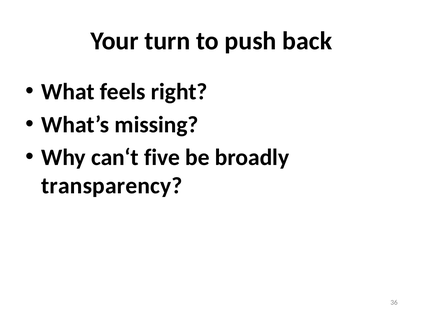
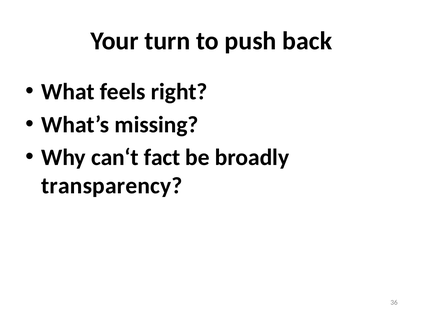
five: five -> fact (162, 158)
